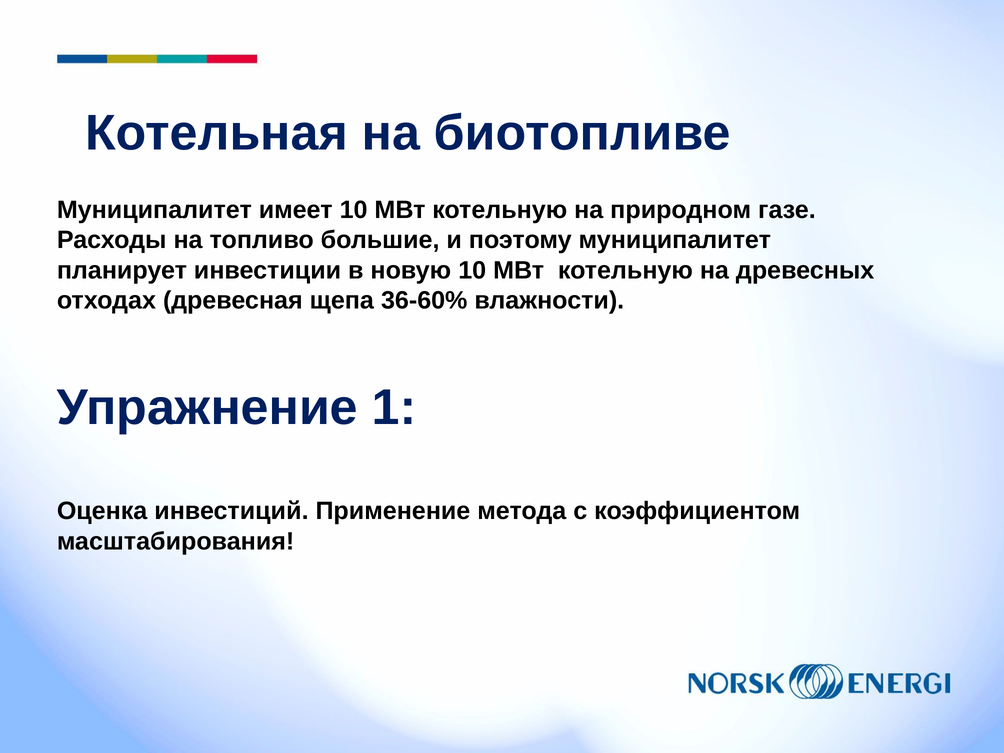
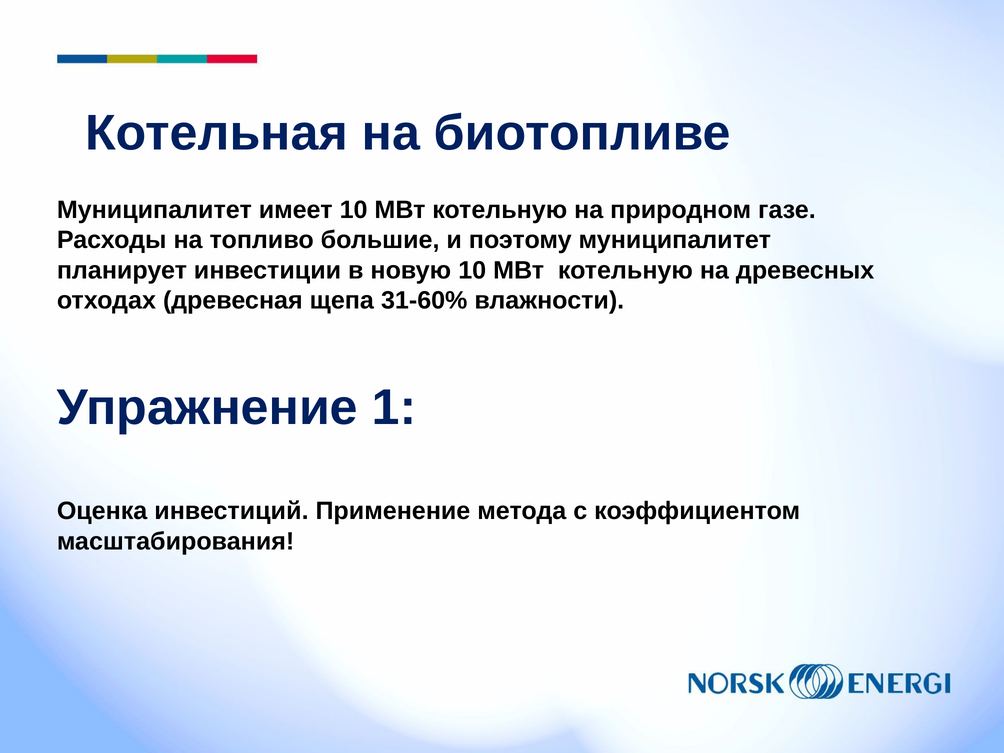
36-60%: 36-60% -> 31-60% (424, 300)
